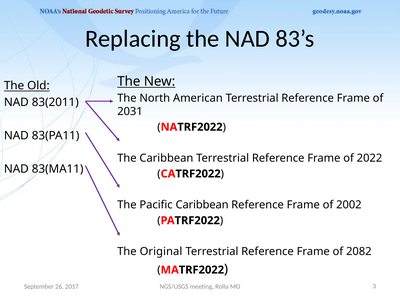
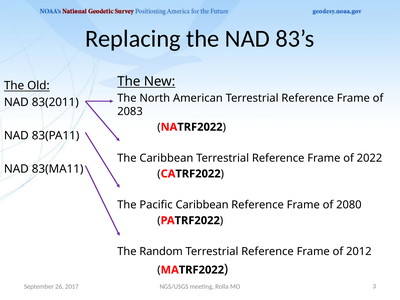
2031: 2031 -> 2083 (130, 111)
2002: 2002 -> 2080 (349, 205)
Original: Original -> Random (161, 252)
2082: 2082 -> 2012 (359, 252)
